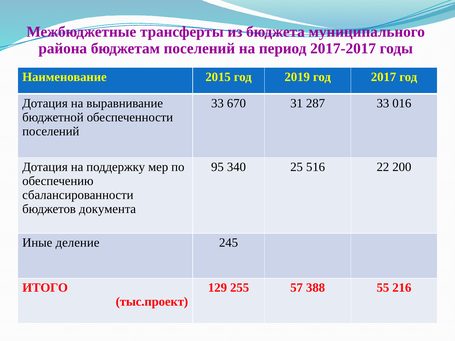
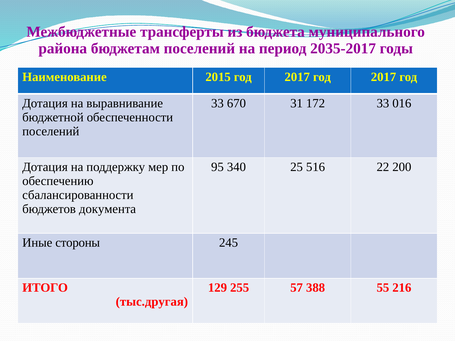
2017-2017: 2017-2017 -> 2035-2017 (343, 49)
2015 год 2019: 2019 -> 2017 (297, 77)
287: 287 -> 172 (316, 103)
деление: деление -> стороны (78, 243)
тыс.проект: тыс.проект -> тыс.другая (152, 302)
